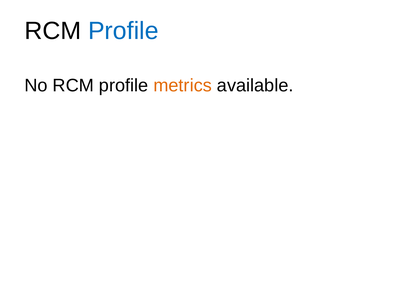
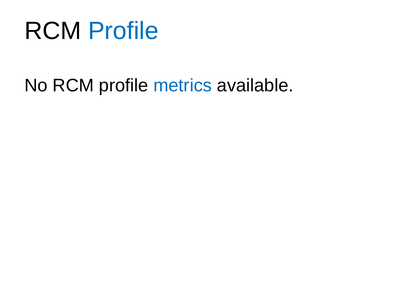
metrics colour: orange -> blue (183, 86)
